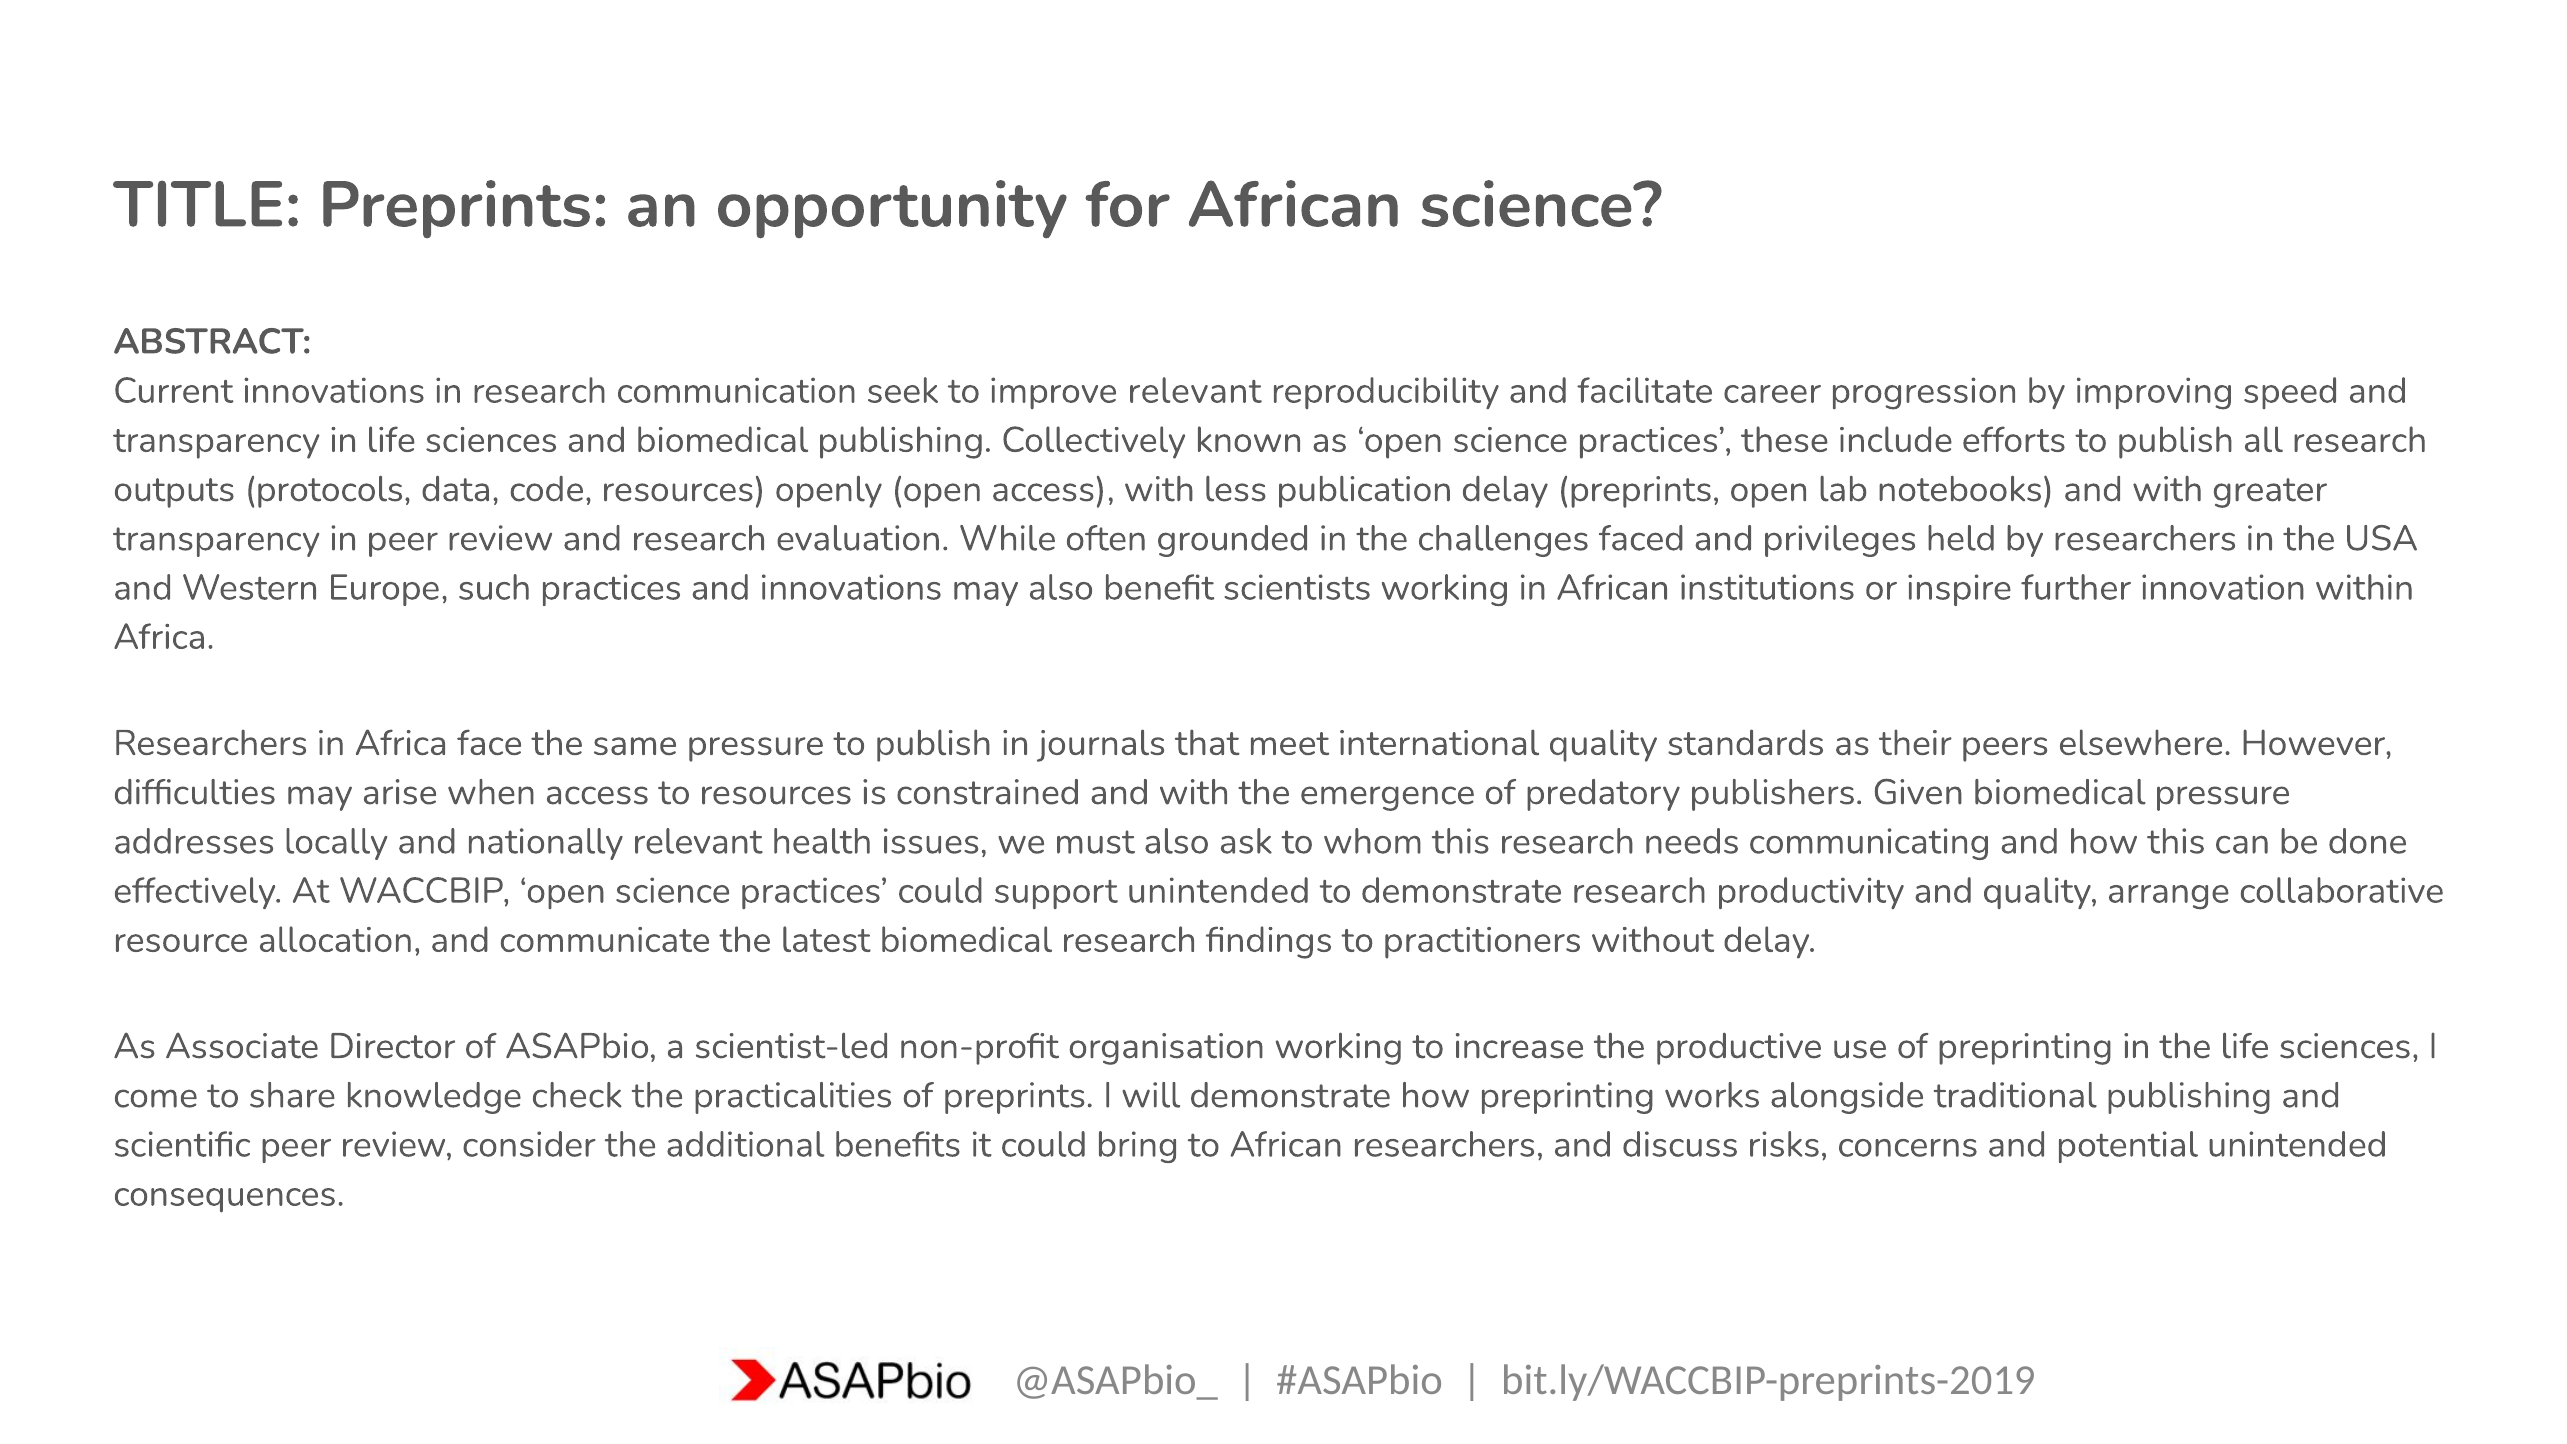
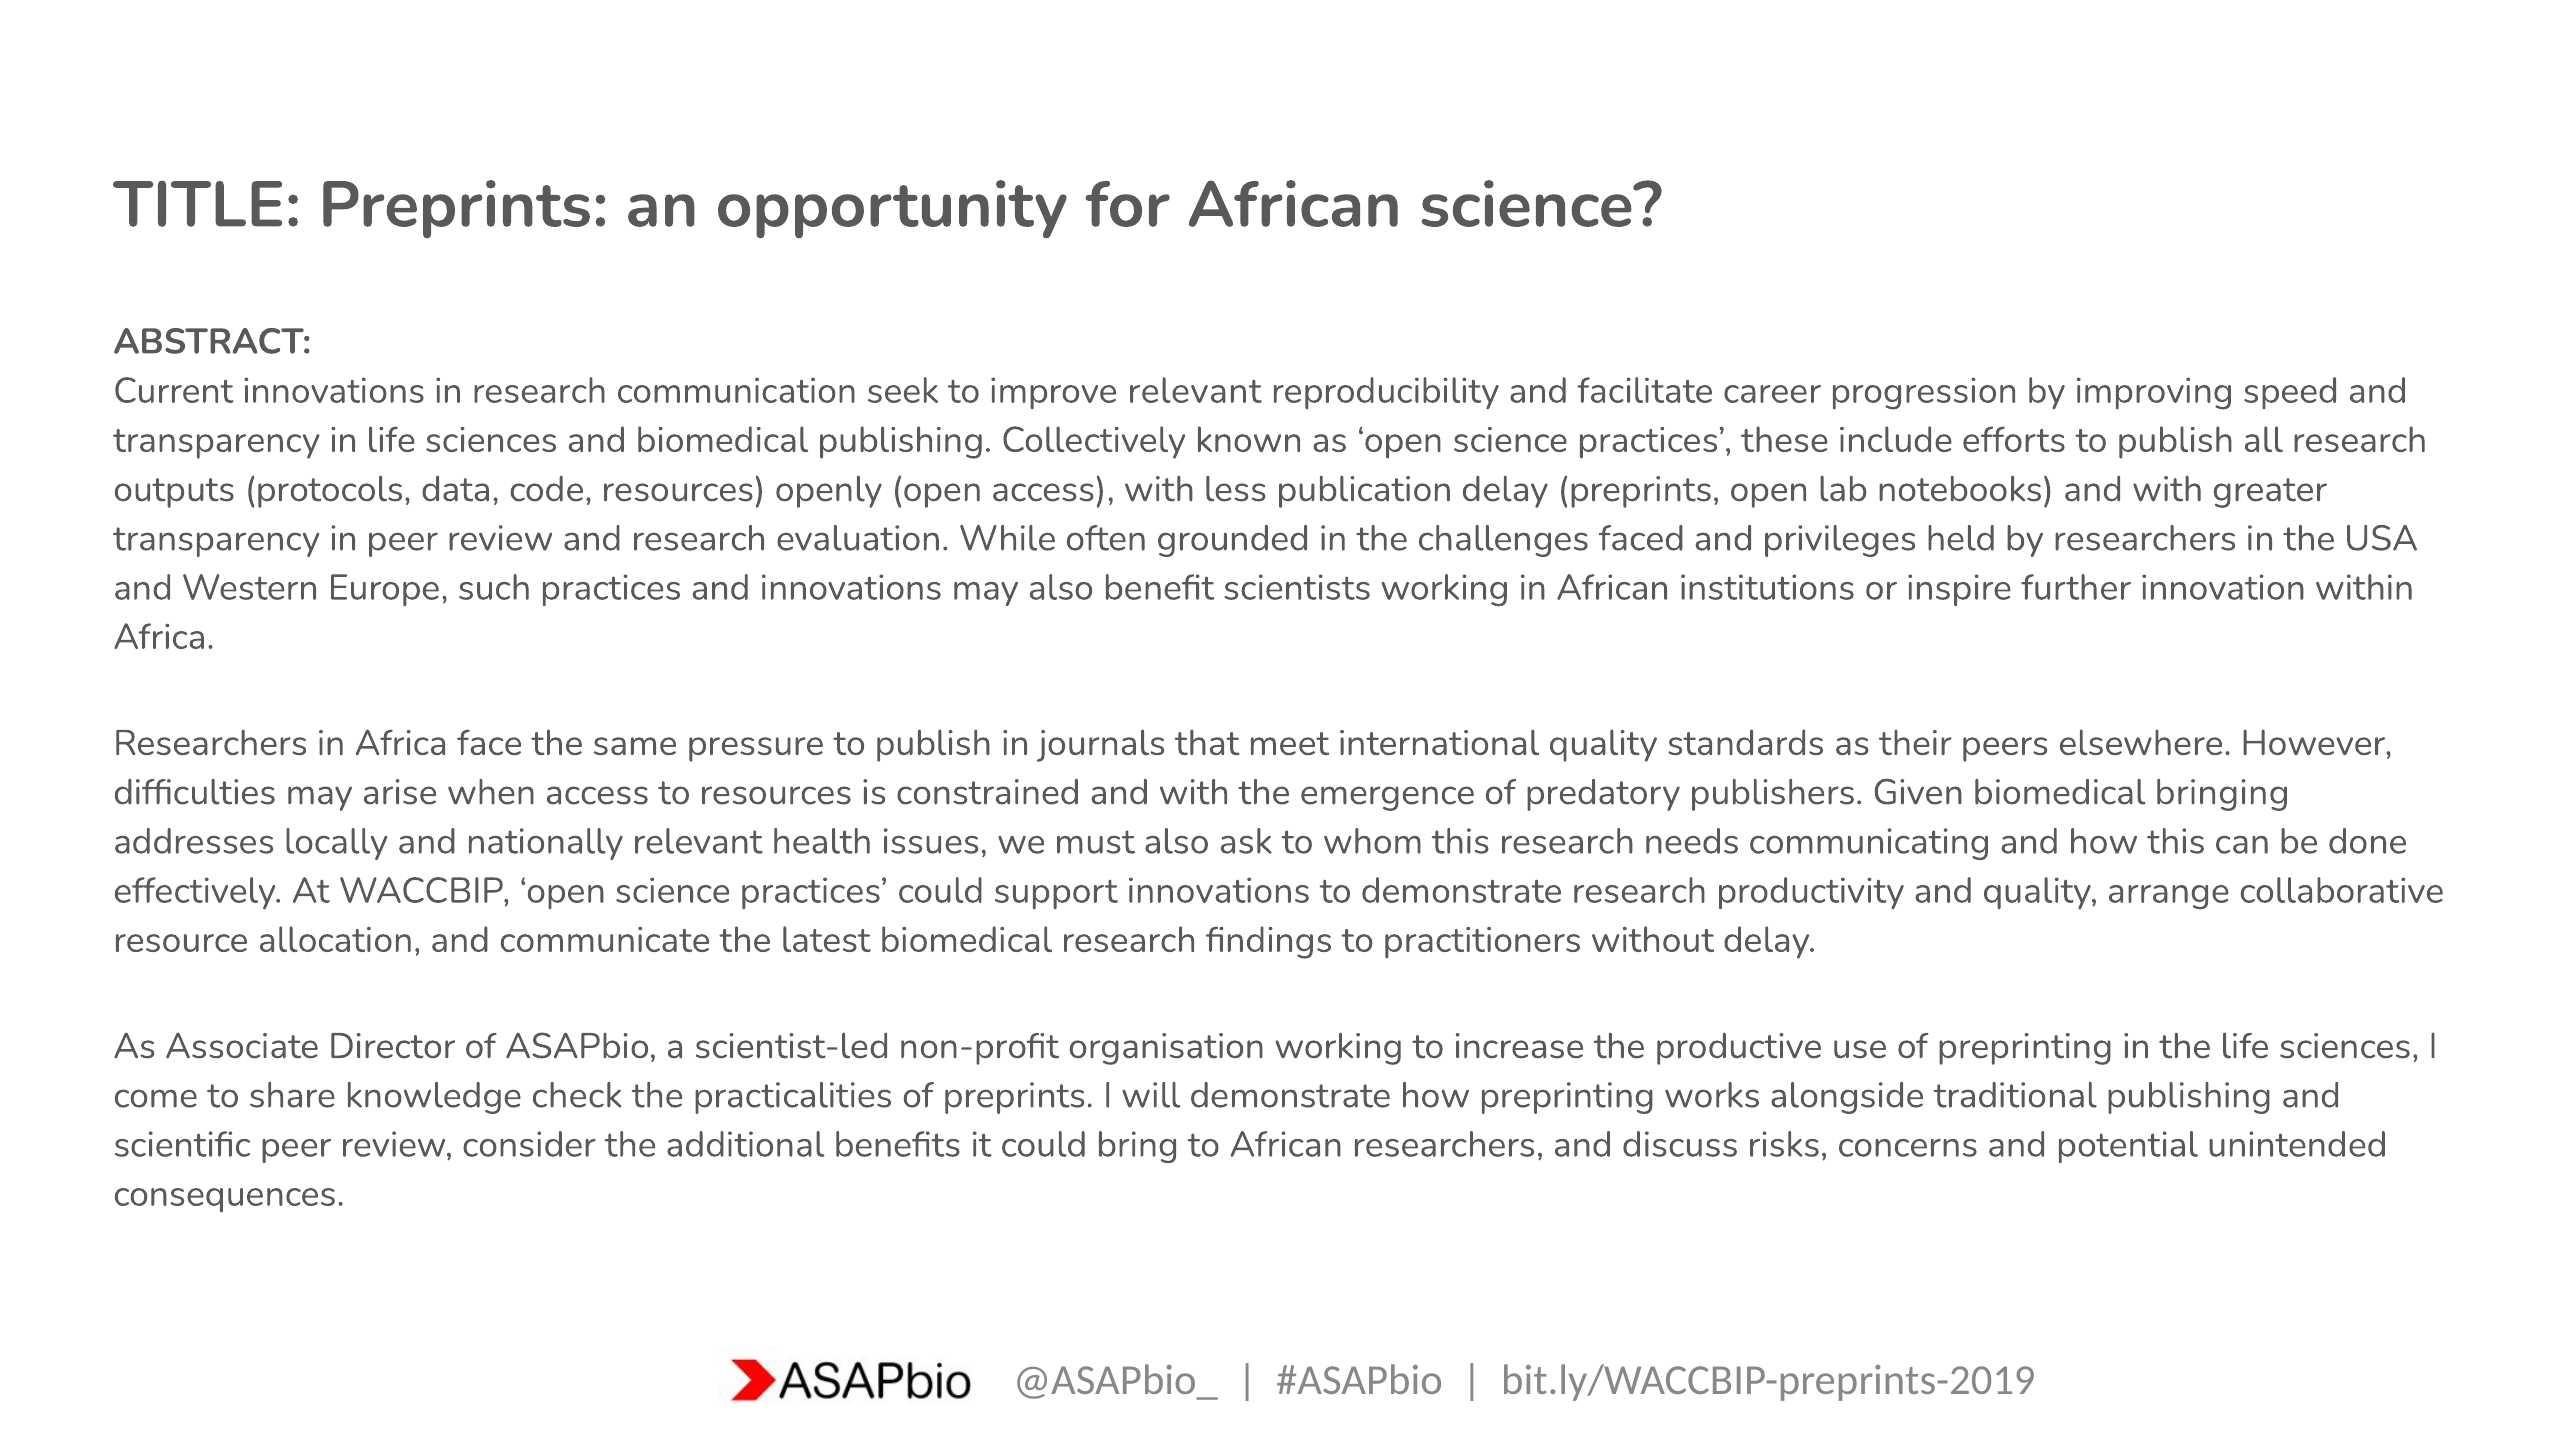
biomedical pressure: pressure -> bringing (2222, 792)
support unintended: unintended -> innovations (1219, 891)
